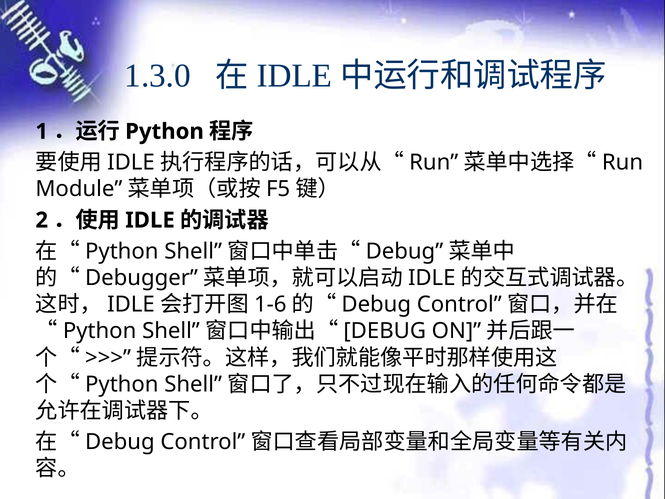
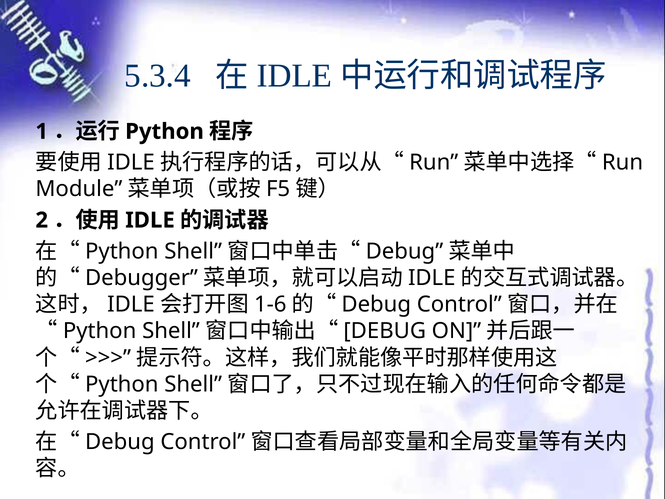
1.3.0: 1.3.0 -> 5.3.4 (158, 76)
